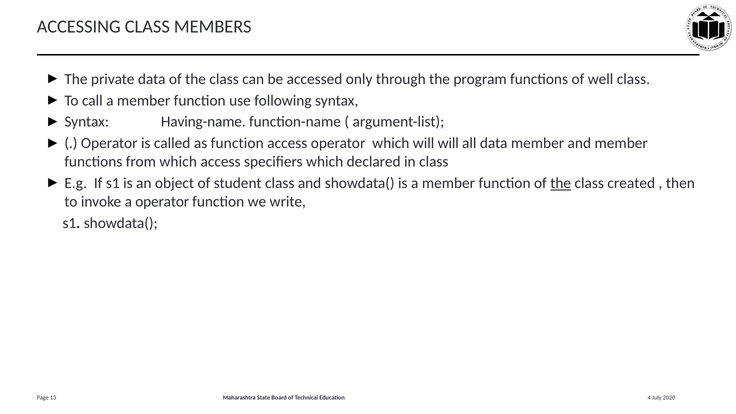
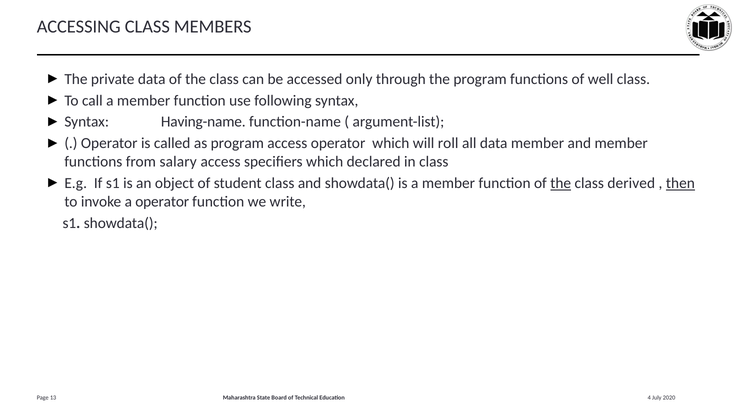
as function: function -> program (237, 143)
will will: will -> roll (448, 143)
from which: which -> salary (178, 162)
created: created -> derived (631, 183)
then underline: none -> present (680, 183)
